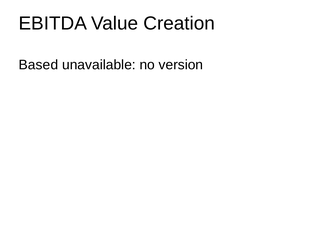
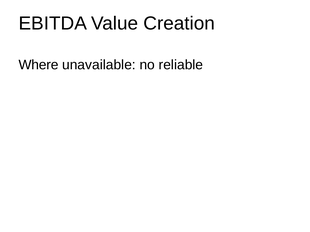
Based: Based -> Where (39, 65)
version: version -> reliable (181, 65)
